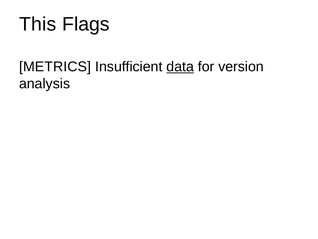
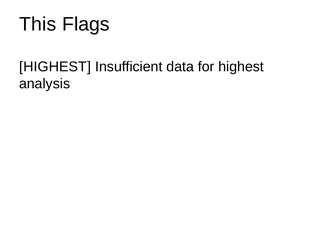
METRICS: METRICS -> HIGHEST (55, 67)
data underline: present -> none (180, 67)
for version: version -> highest (241, 67)
